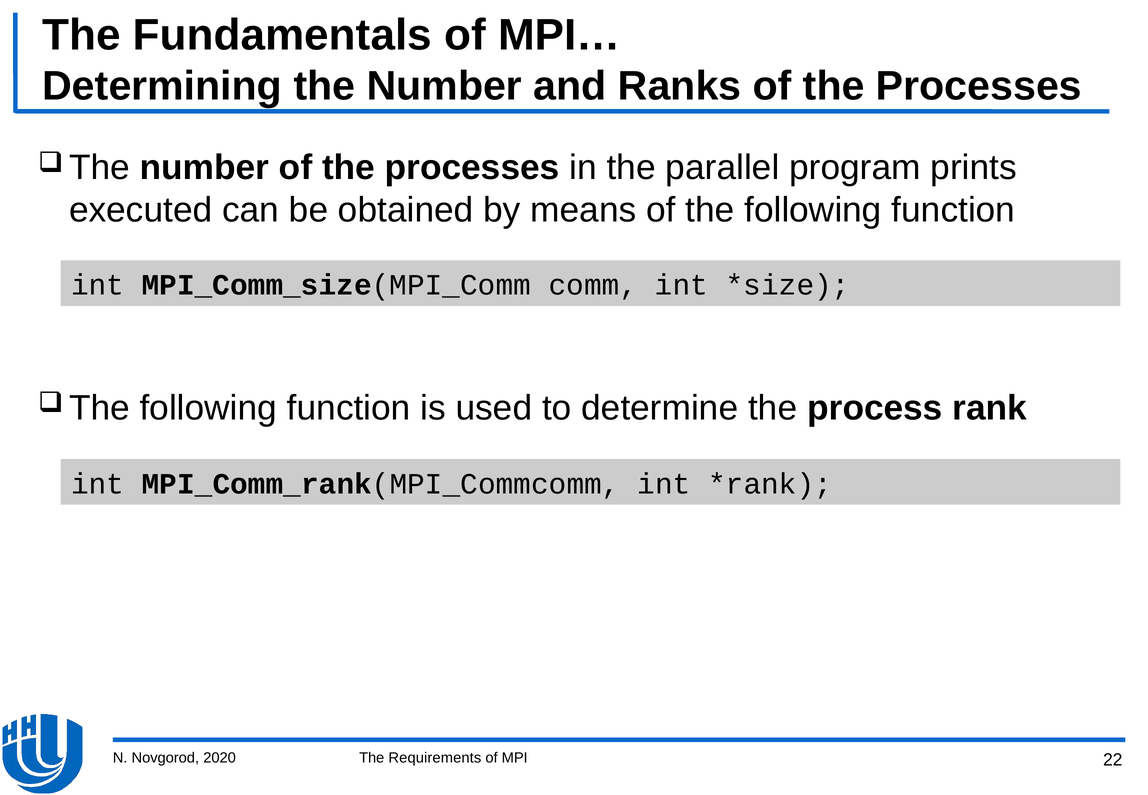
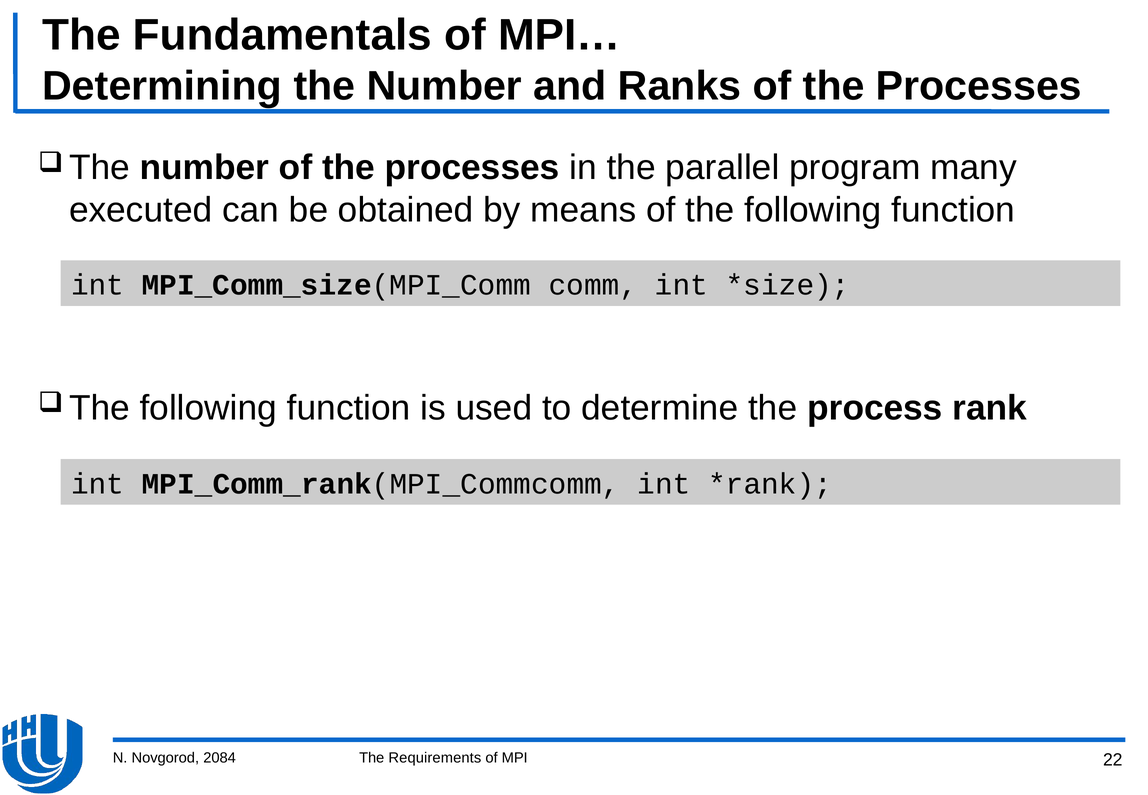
prints: prints -> many (974, 168)
2020: 2020 -> 2084 (220, 758)
